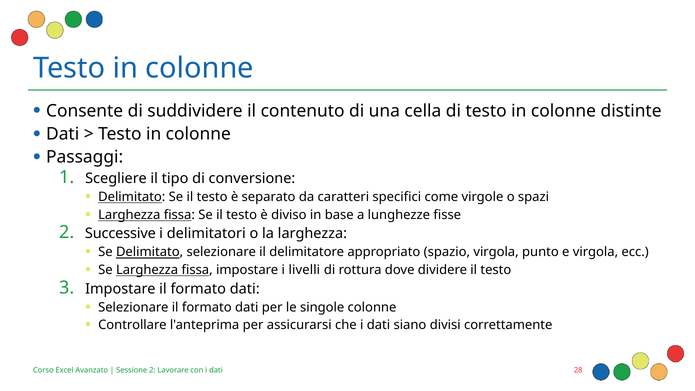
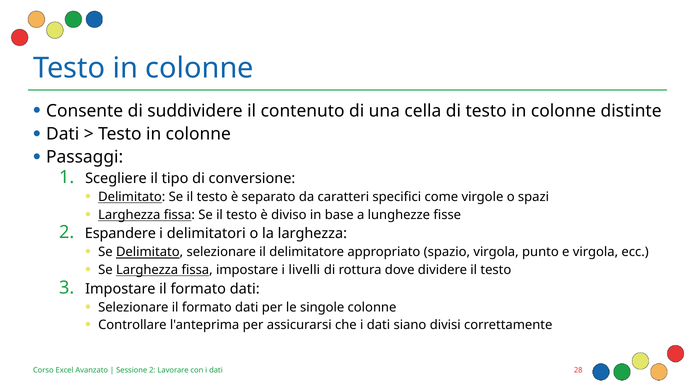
Successive: Successive -> Espandere (120, 234)
